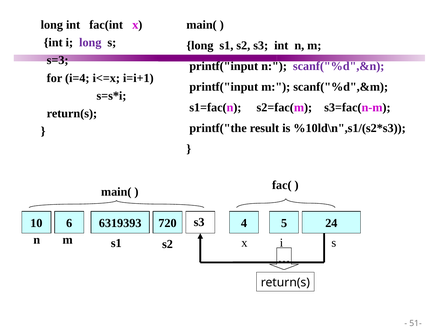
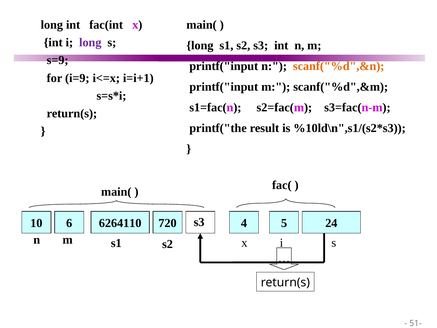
s=3: s=3 -> s=9 (58, 60)
scanf("%d",&n colour: purple -> orange (339, 66)
i=4: i=4 -> i=9 (77, 78)
6319393: 6319393 -> 6264110 (120, 223)
